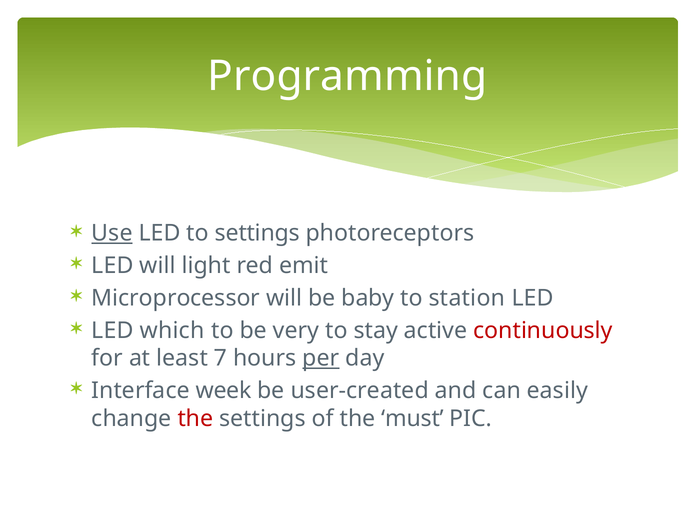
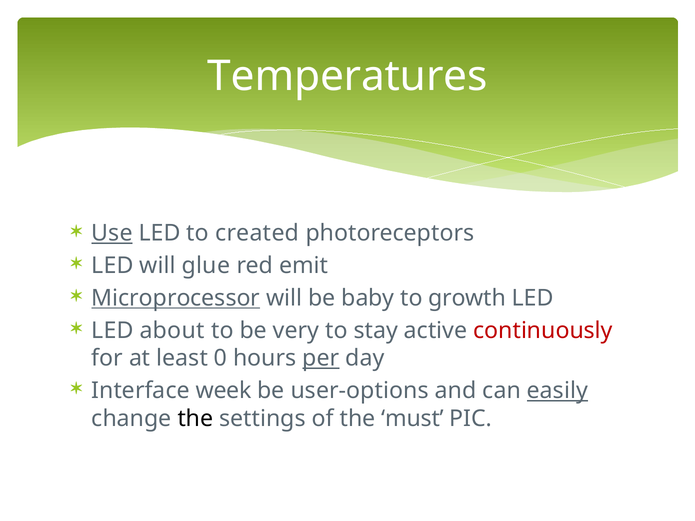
Programming: Programming -> Temperatures (347, 76)
to settings: settings -> created (257, 233)
light: light -> glue (206, 266)
Microprocessor underline: none -> present (176, 298)
station: station -> growth (467, 298)
which: which -> about (172, 331)
7: 7 -> 0 (221, 358)
user-created: user-created -> user-options (360, 391)
easily underline: none -> present (557, 391)
the colour: red -> black (195, 419)
